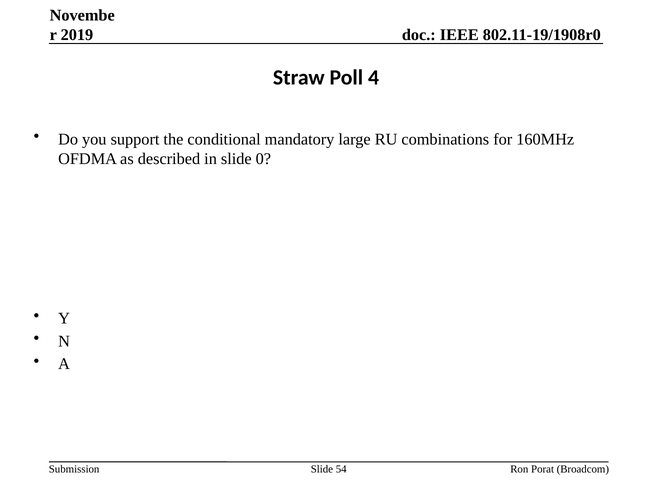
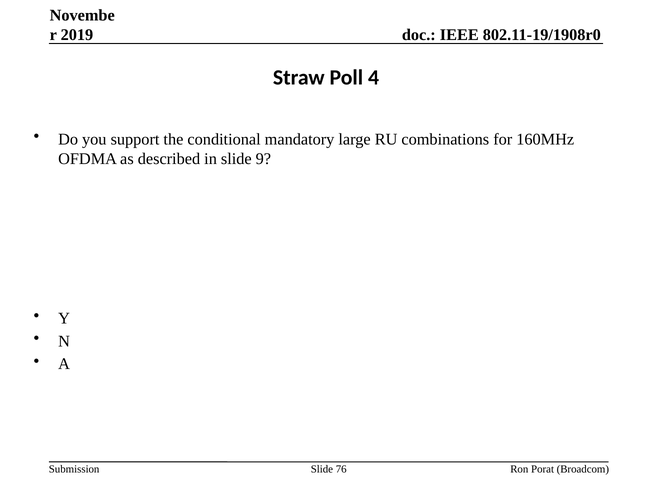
0: 0 -> 9 (263, 159)
54: 54 -> 76 (341, 469)
